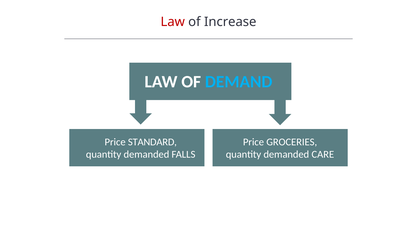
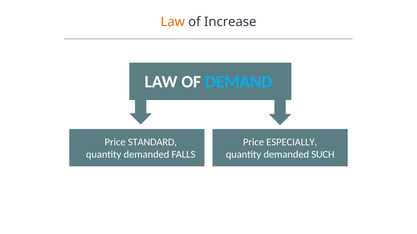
Law colour: red -> orange (173, 22)
GROCERIES: GROCERIES -> ESPECIALLY (292, 142)
CARE: CARE -> SUCH (323, 155)
